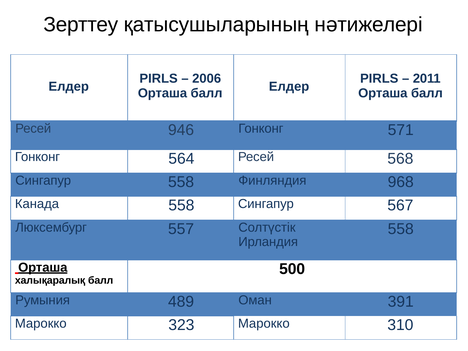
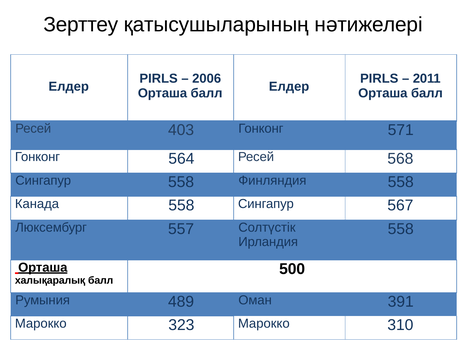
946: 946 -> 403 (181, 130)
Финляндия 968: 968 -> 558 (401, 182)
